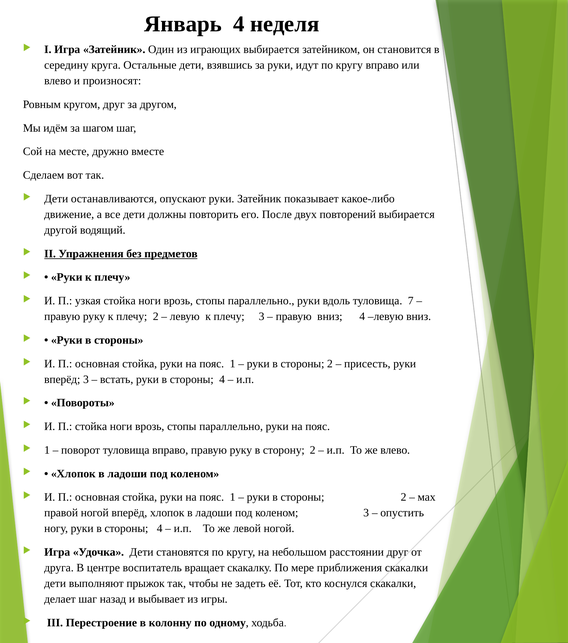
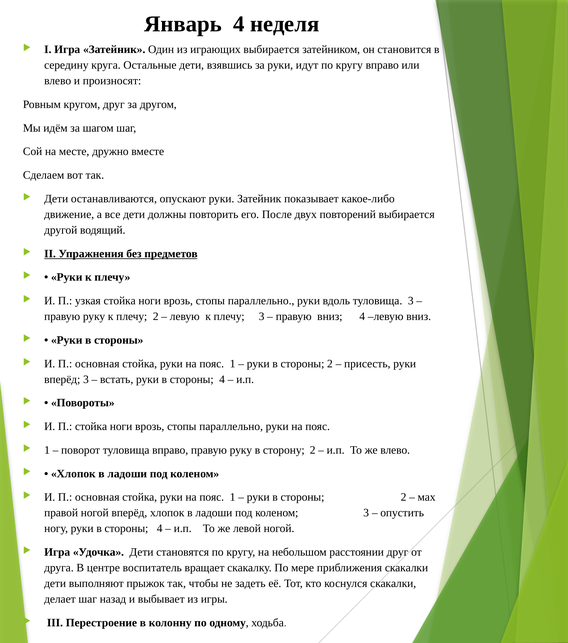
туловища 7: 7 -> 3 (411, 301)
